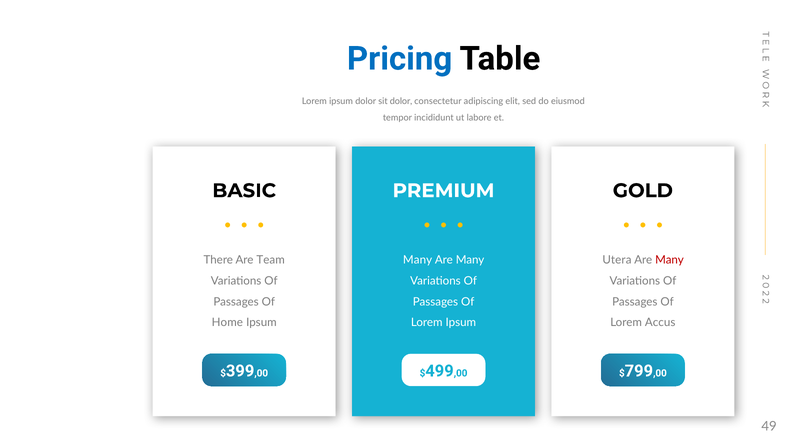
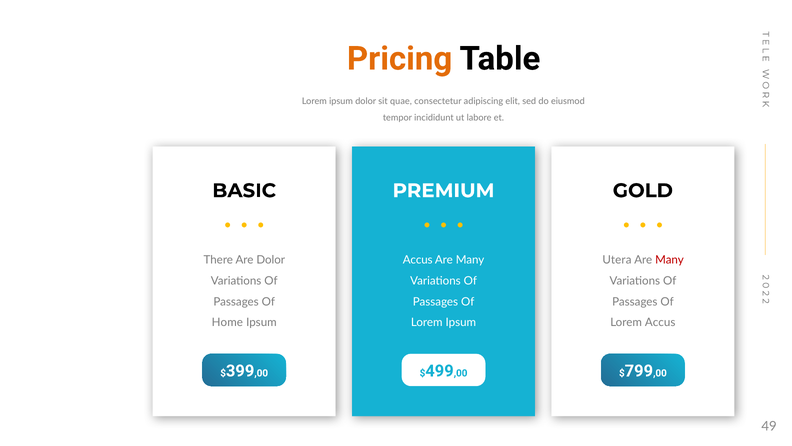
Pricing colour: blue -> orange (400, 59)
sit dolor: dolor -> quae (401, 101)
Are Team: Team -> Dolor (271, 260)
Many: Many -> Accus (418, 260)
